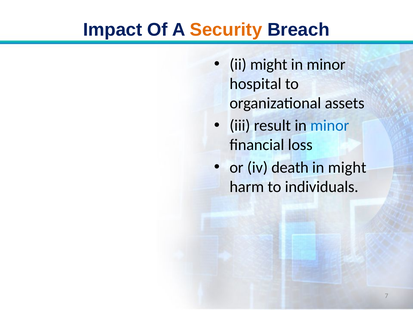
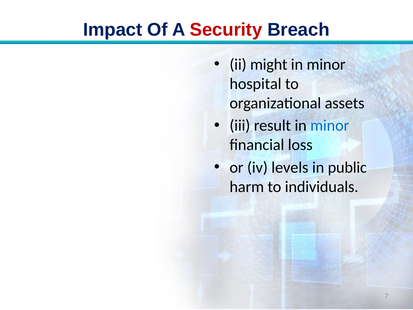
Security colour: orange -> red (226, 30)
death: death -> levels (290, 167)
in might: might -> public (347, 167)
